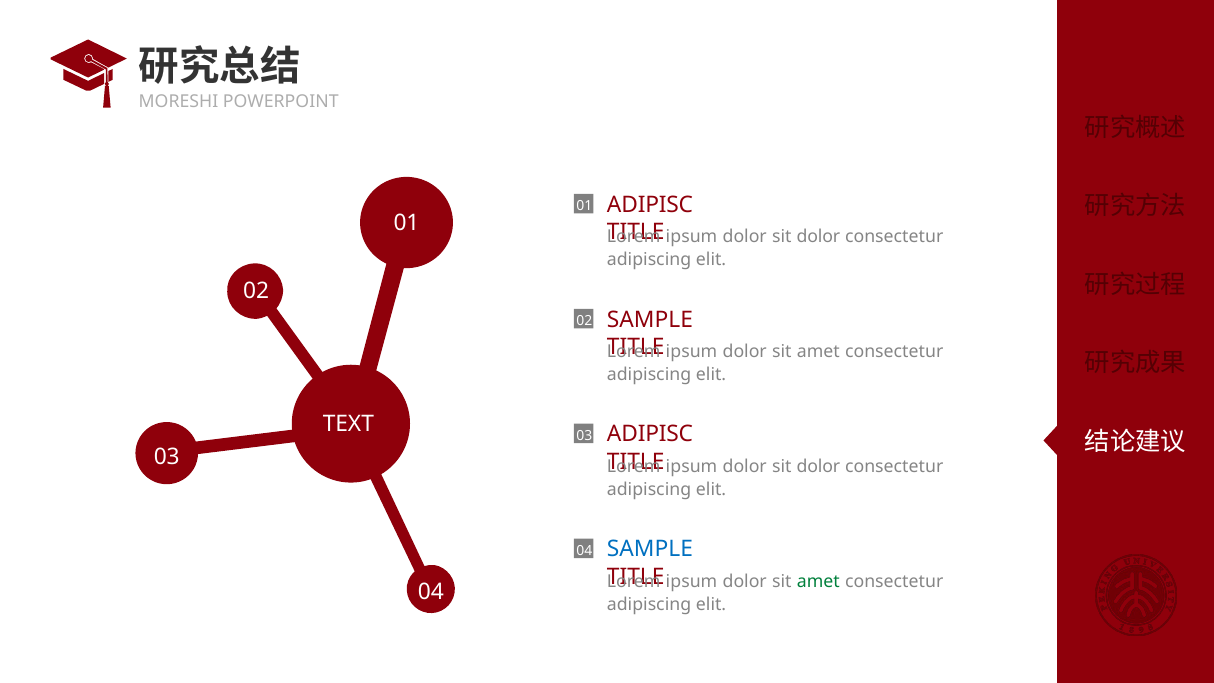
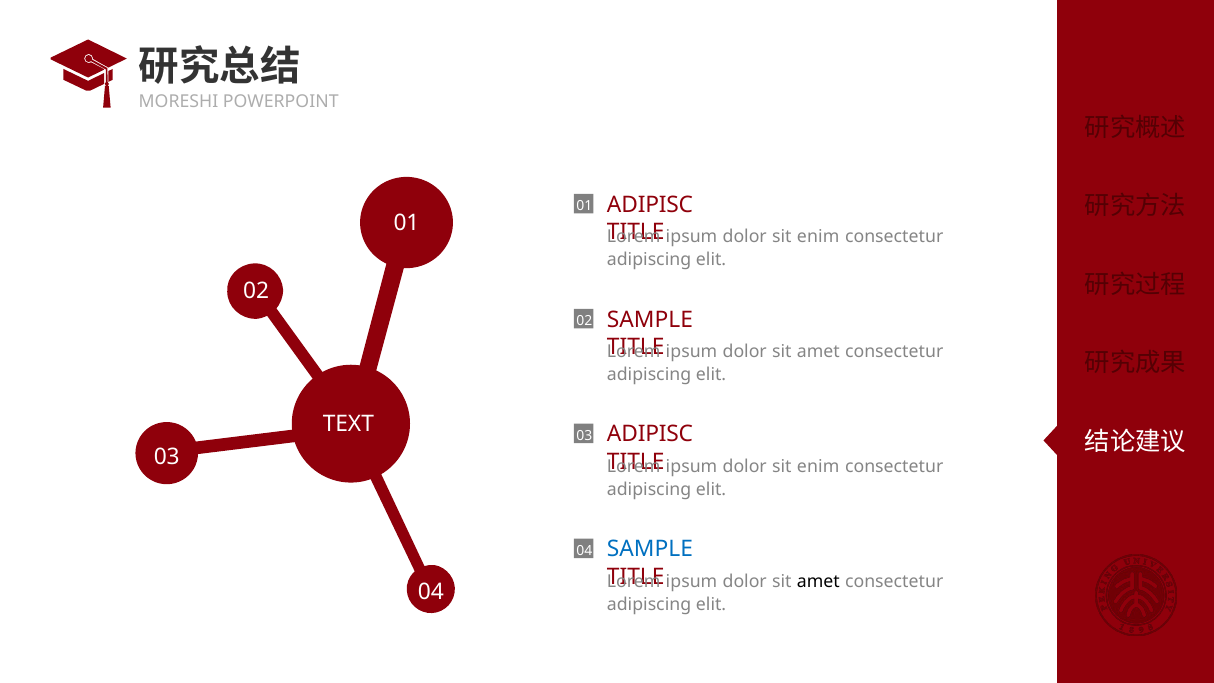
dolor: dolor -> enim (818, 237)
dolor: dolor -> enim (818, 466)
amet colour: green -> black (818, 581)
